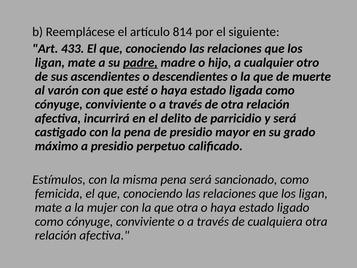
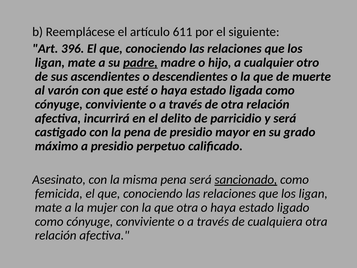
814: 814 -> 611 (183, 32)
433: 433 -> 396 (73, 49)
Estímulos: Estímulos -> Asesinato (59, 180)
sancionado underline: none -> present (246, 180)
